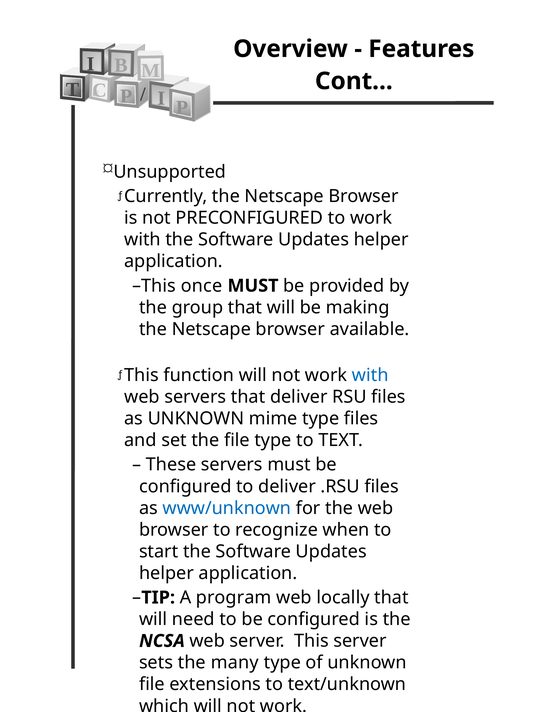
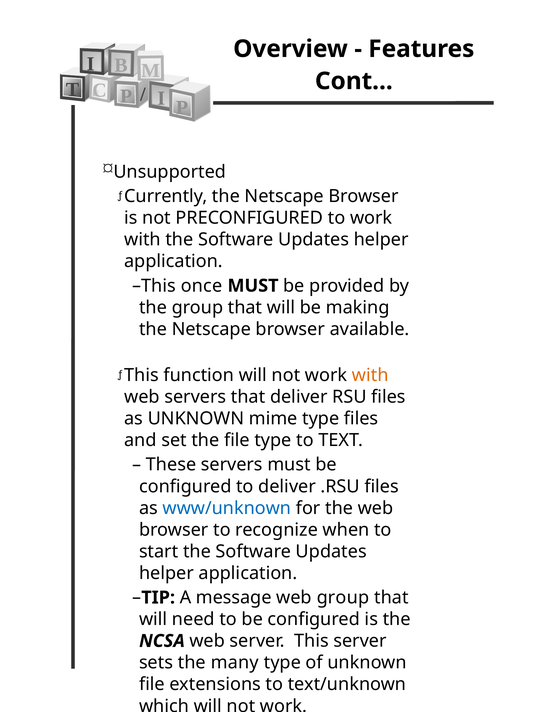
with colour: blue -> orange (370, 375)
program: program -> message (234, 597)
web locally: locally -> group (343, 597)
